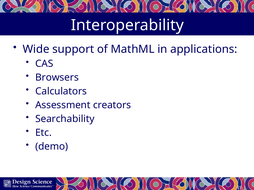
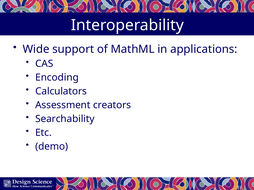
Browsers: Browsers -> Encoding (57, 78)
